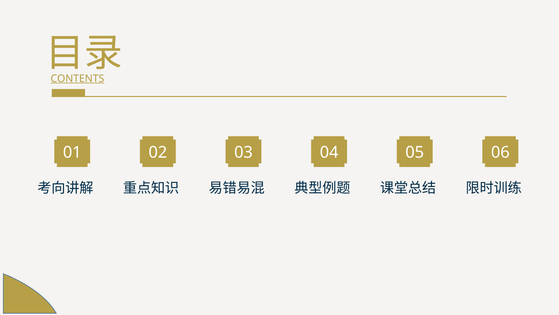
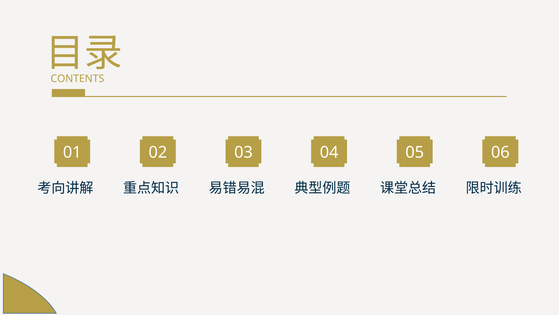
CONTENTS underline: present -> none (77, 78)
